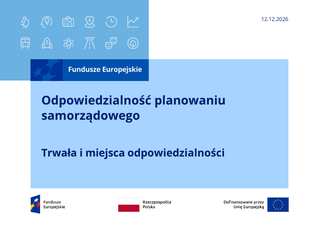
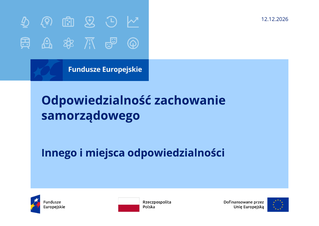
planowaniu: planowaniu -> zachowanie (190, 100)
Trwała: Trwała -> Innego (59, 153)
